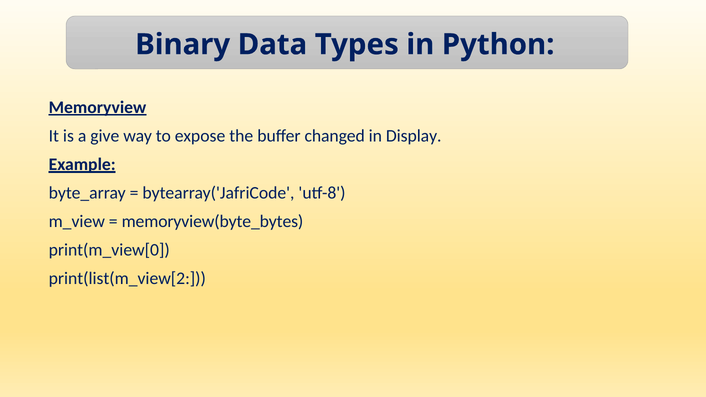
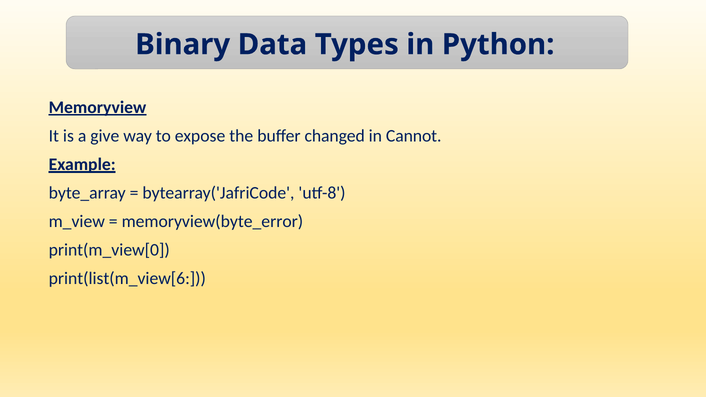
Display: Display -> Cannot (414, 136)
memoryview(byte_bytes: memoryview(byte_bytes -> memoryview(byte_error (212, 221)
print(list(m_view[2: print(list(m_view[2 -> print(list(m_view[6 (127, 279)
